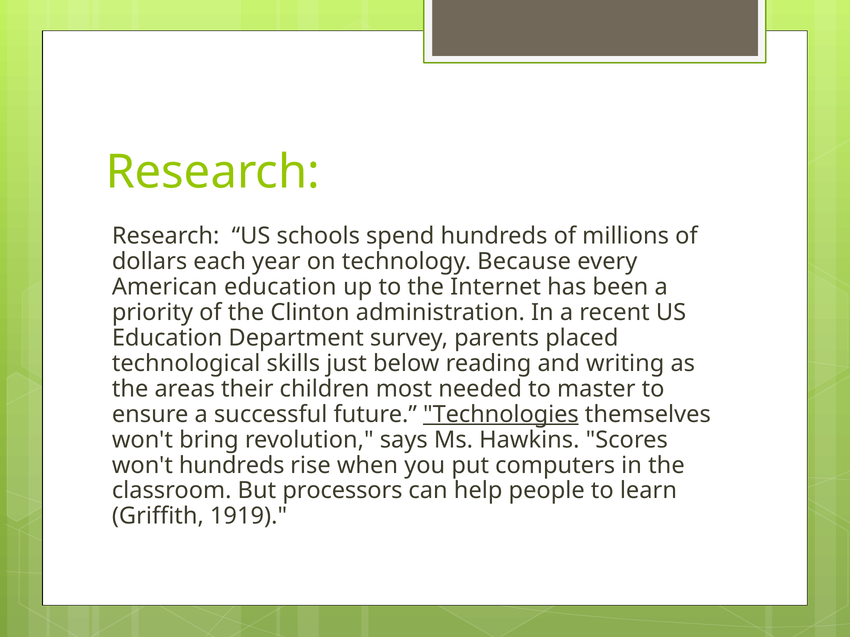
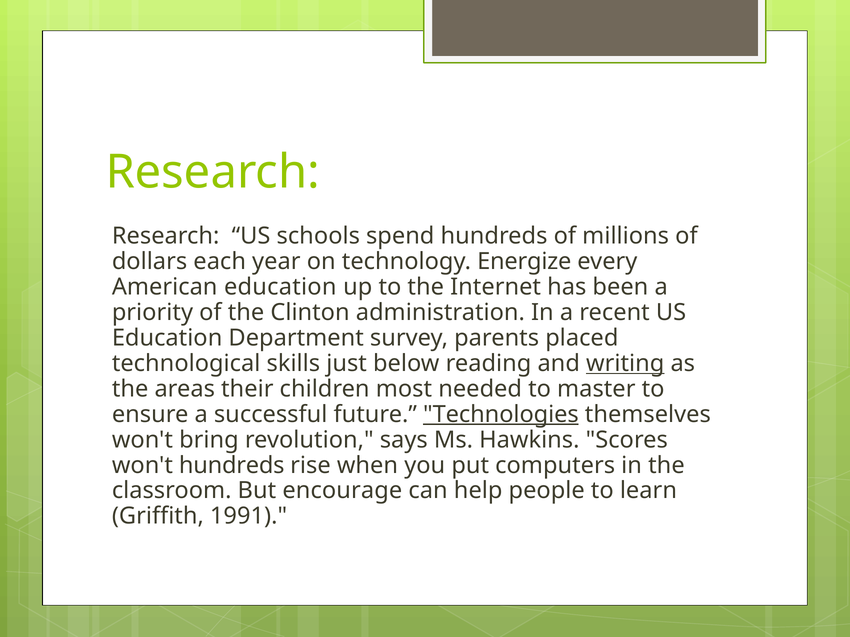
Because: Because -> Energize (524, 262)
writing underline: none -> present (625, 364)
processors: processors -> encourage (342, 491)
1919: 1919 -> 1991 (249, 517)
